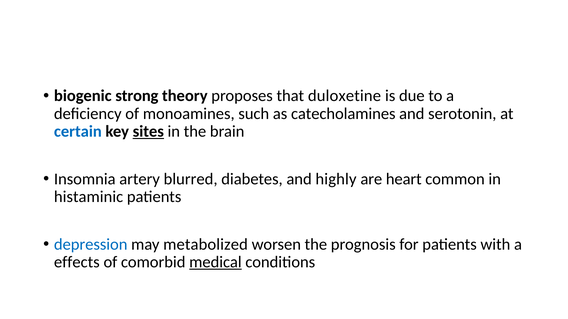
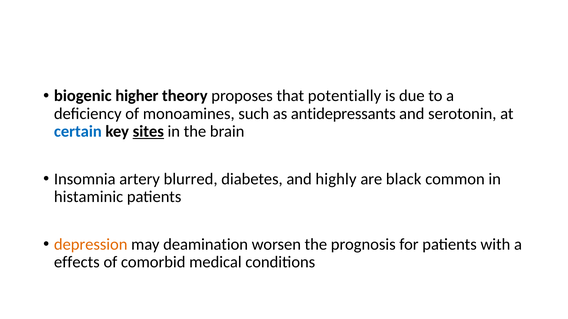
strong: strong -> higher (137, 96)
duloxetine: duloxetine -> potentially (344, 96)
catecholamines: catecholamines -> antidepressants (343, 114)
heart: heart -> black (404, 179)
depression colour: blue -> orange (91, 245)
metabolized: metabolized -> deamination (206, 245)
medical underline: present -> none (215, 263)
